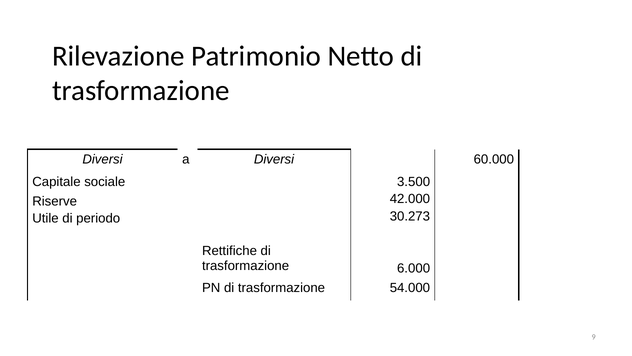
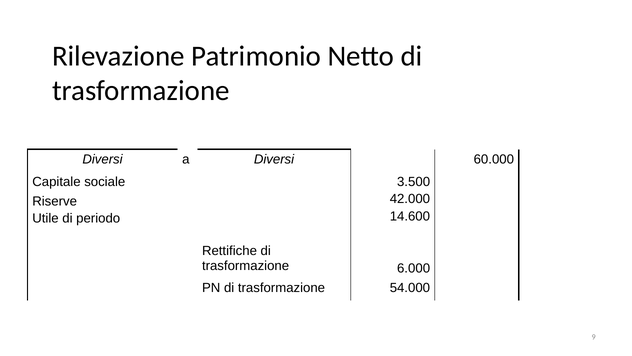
30.273: 30.273 -> 14.600 (410, 216)
